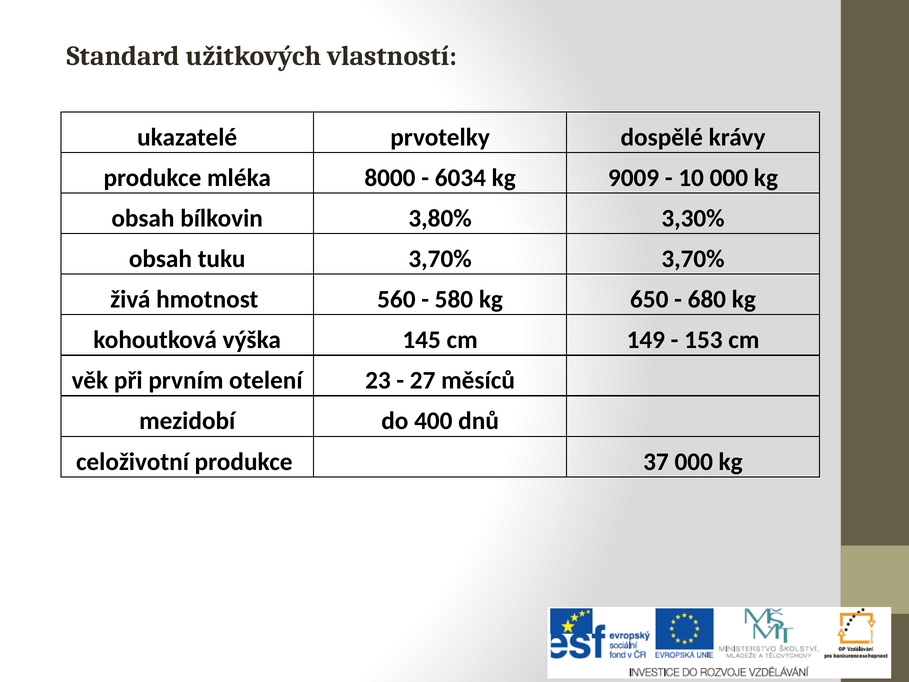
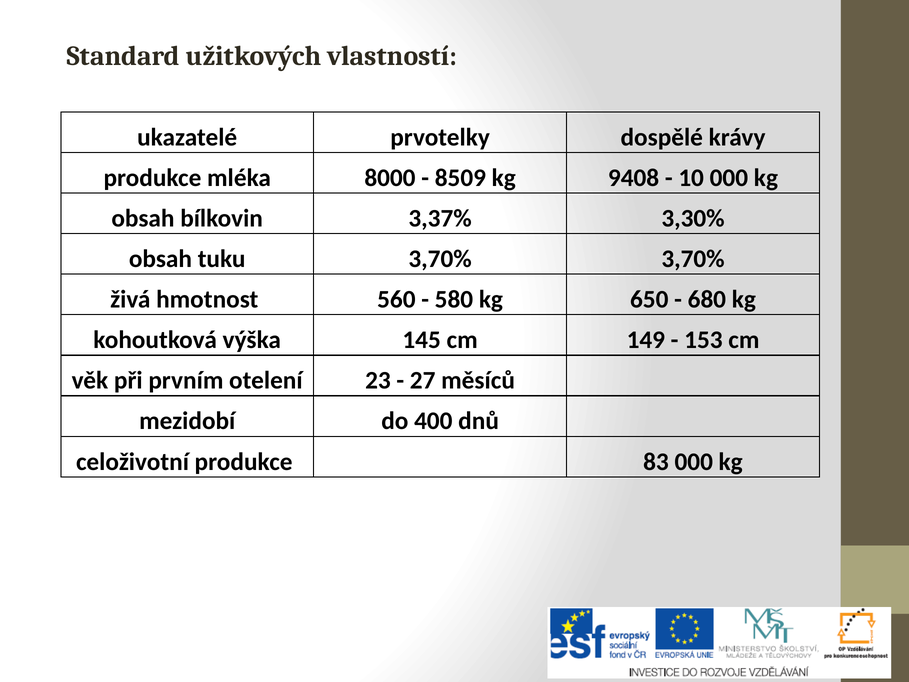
6034: 6034 -> 8509 (460, 178)
9009: 9009 -> 9408 (634, 178)
3,80%: 3,80% -> 3,37% (440, 218)
37: 37 -> 83 (656, 462)
